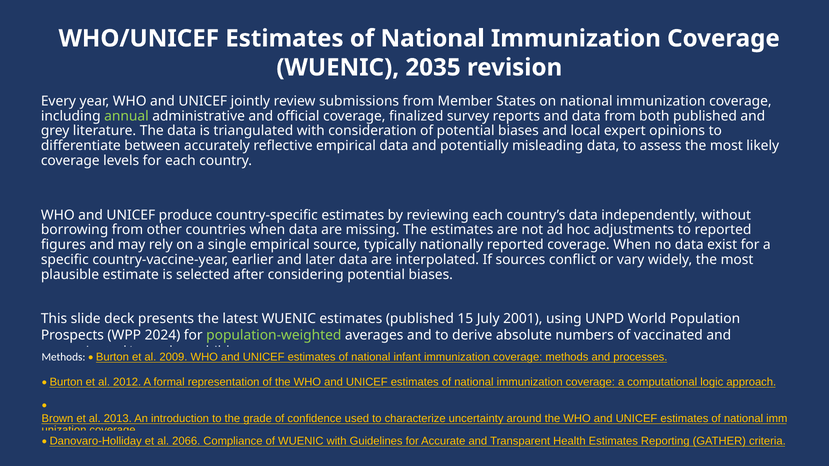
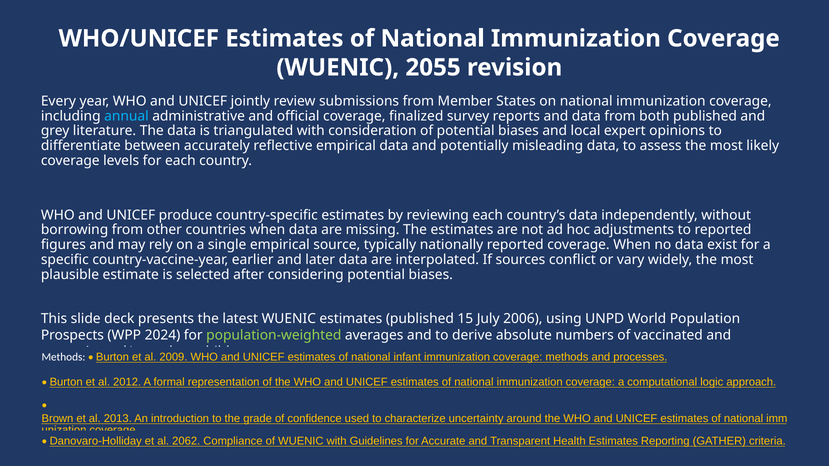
2035: 2035 -> 2055 (433, 68)
annual colour: light green -> light blue (126, 116)
2001: 2001 -> 2006 (523, 319)
2066: 2066 -> 2062 (186, 441)
